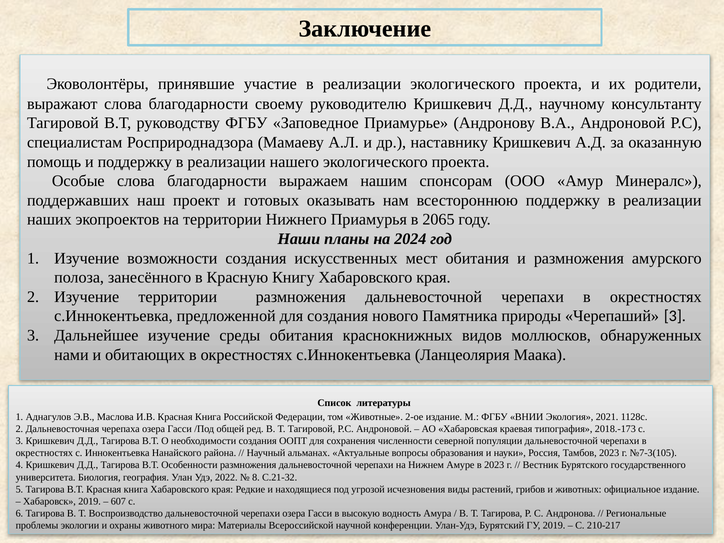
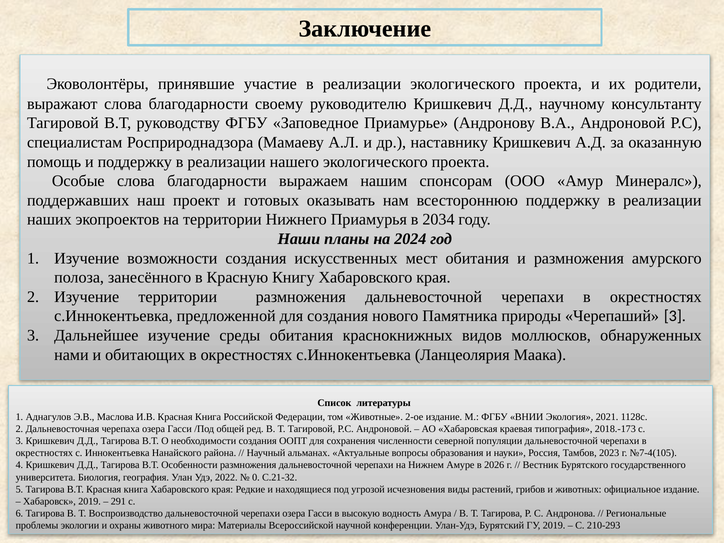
2065: 2065 -> 2034 (438, 220)
№7-3(105: №7-3(105 -> №7-4(105 (653, 453)
в 2023: 2023 -> 2026 (494, 465)
8: 8 -> 0 (256, 477)
607: 607 -> 291 (118, 501)
210-217: 210-217 -> 210-293 (604, 526)
